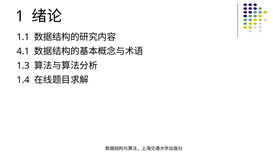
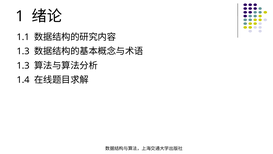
4.1: 4.1 -> 1.3 (23, 51)
